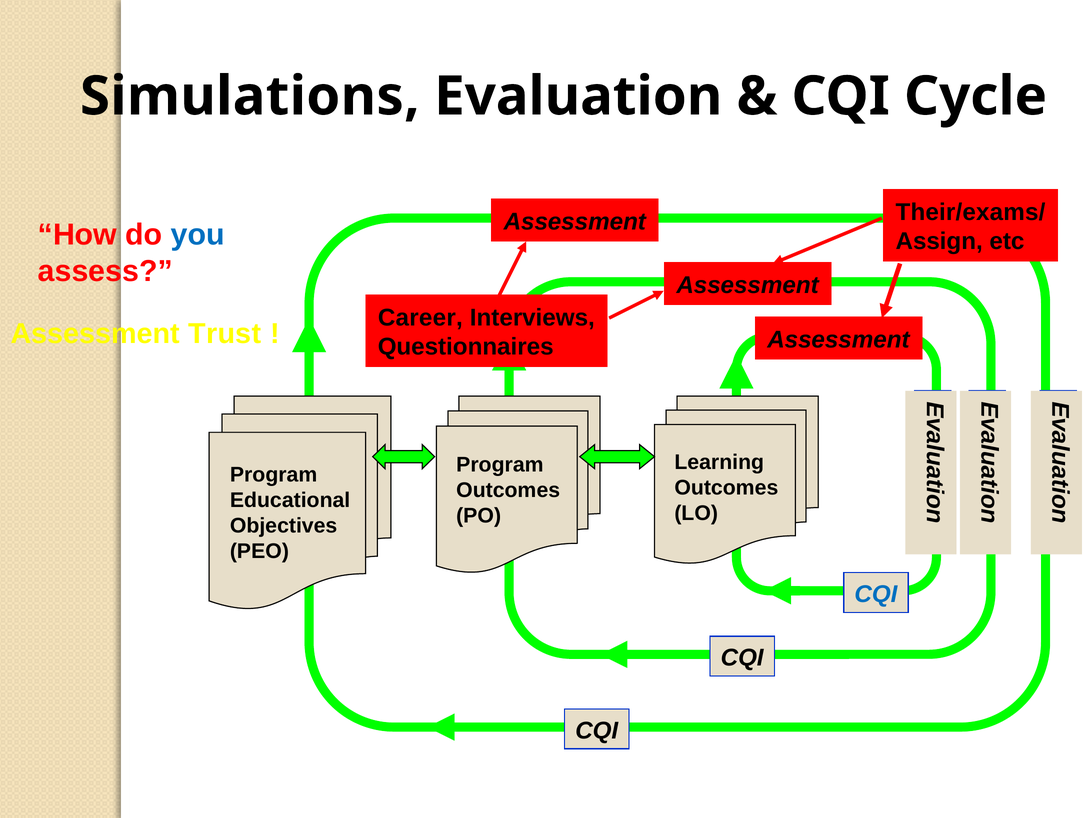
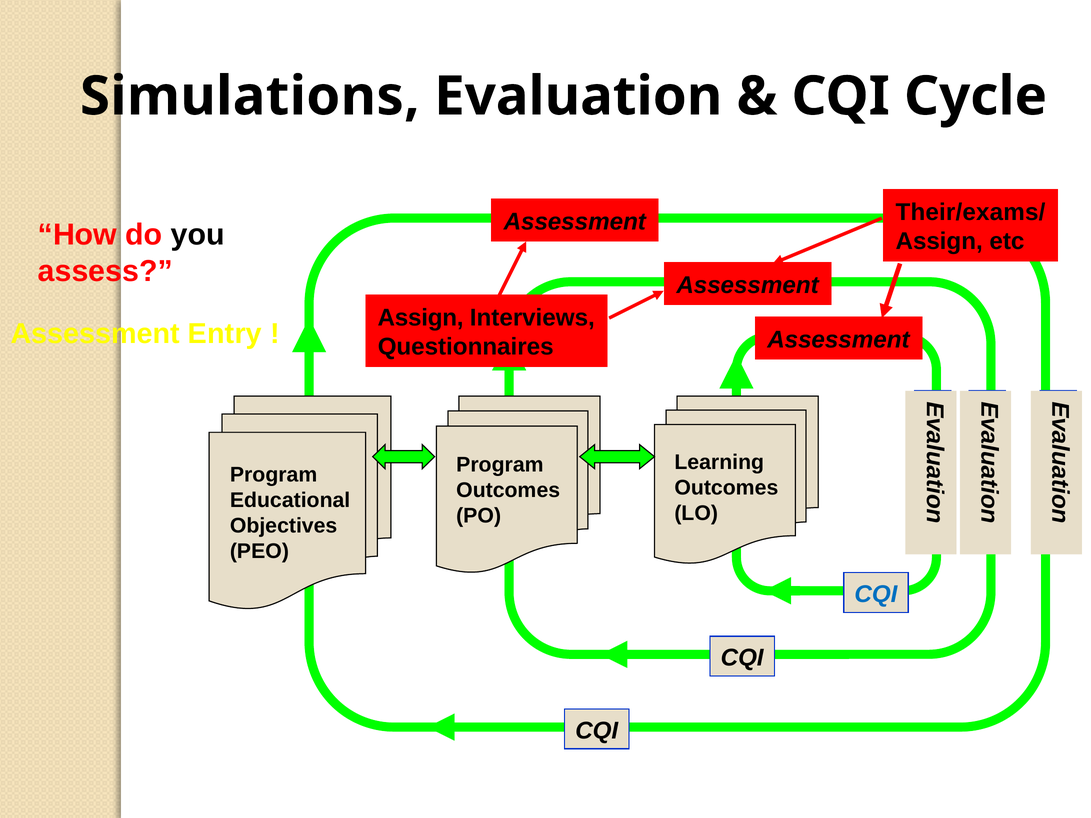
you colour: blue -> black (198, 235)
Career: Career -> Assign (421, 318)
Trust: Trust -> Entry (225, 334)
